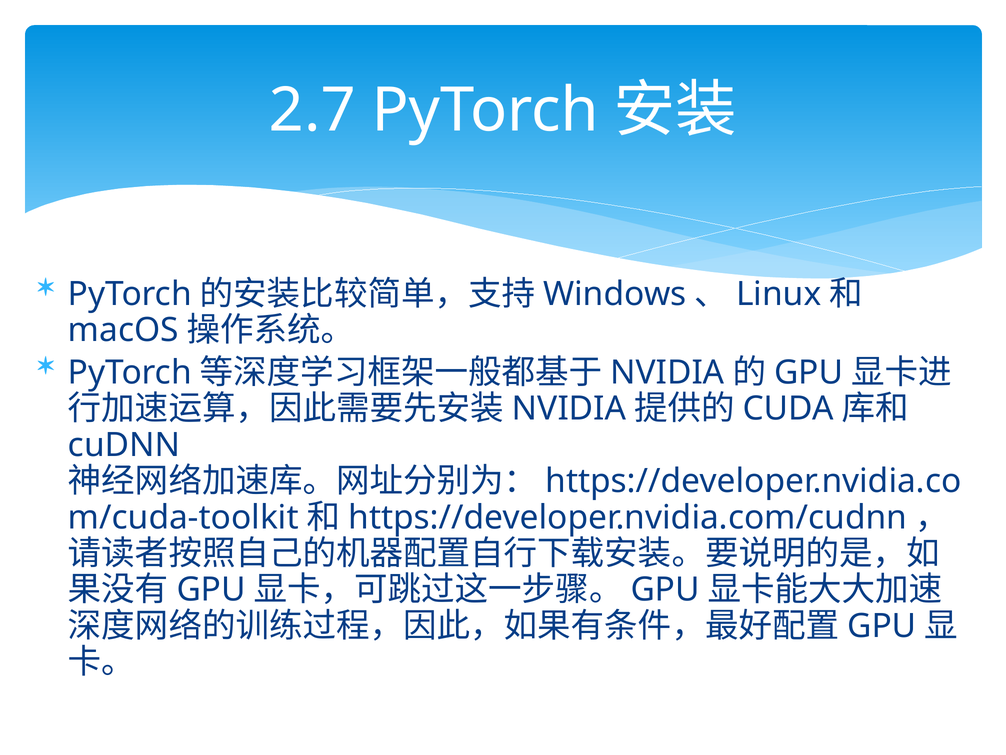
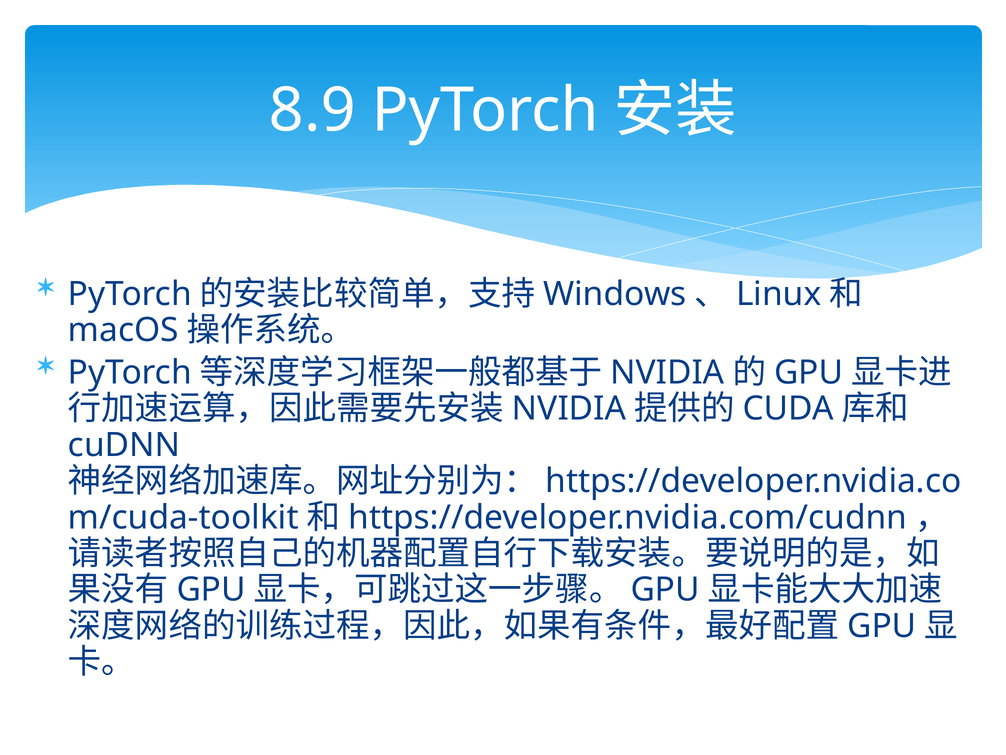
2.7: 2.7 -> 8.9 (312, 110)
